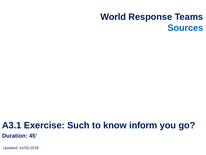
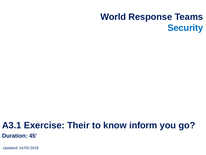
Sources: Sources -> Security (185, 28)
Such: Such -> Their (78, 125)
